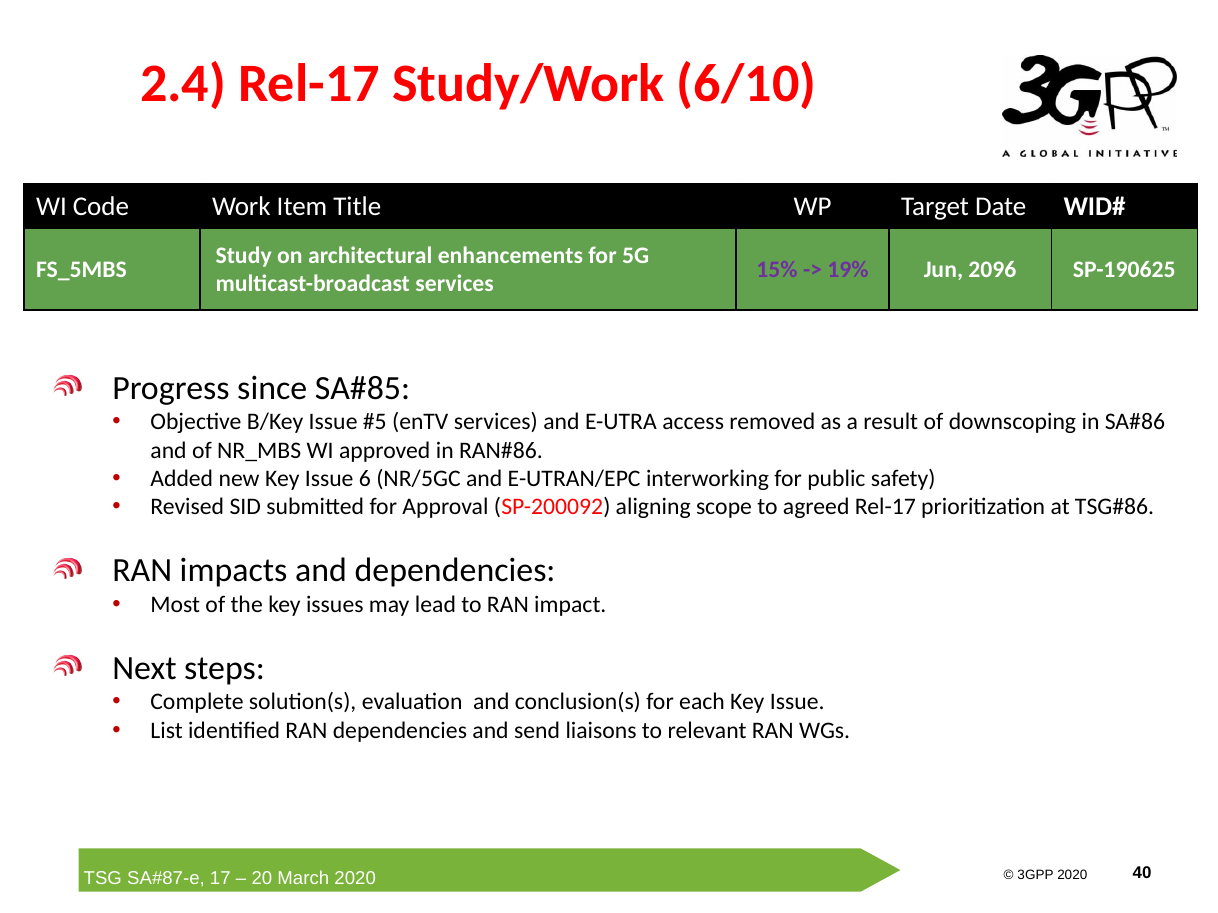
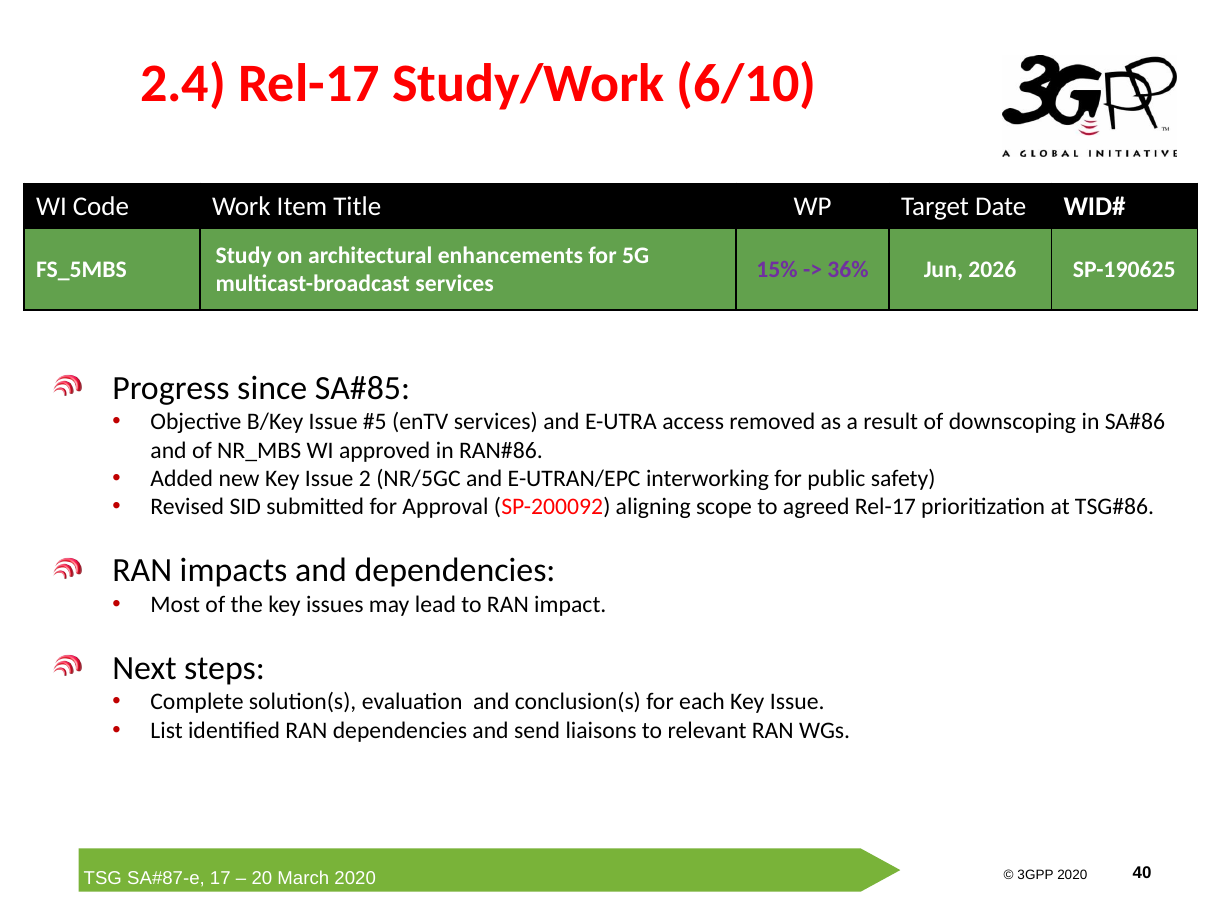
19%: 19% -> 36% (848, 270)
2096: 2096 -> 2026 (992, 270)
6: 6 -> 2 (365, 479)
